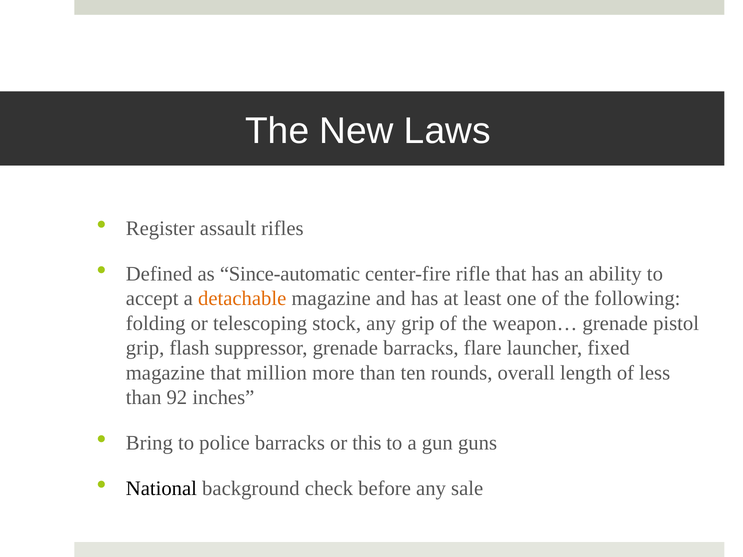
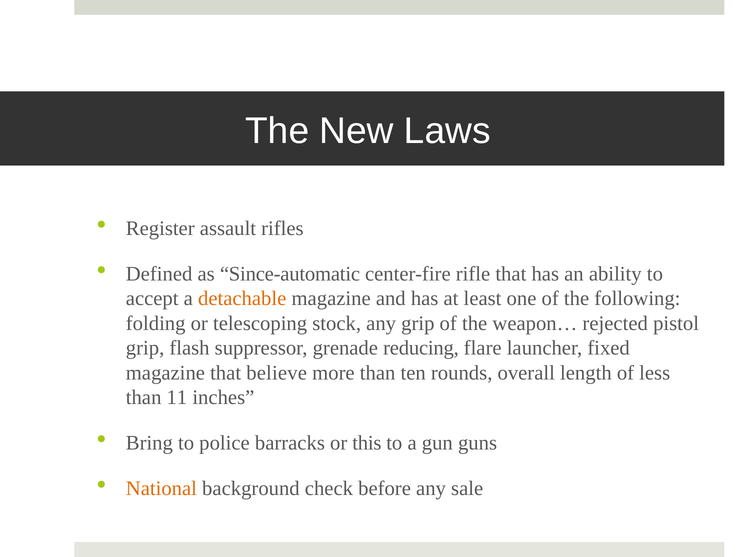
weapon… grenade: grenade -> rejected (615, 323)
grenade barracks: barracks -> reducing (421, 348)
million: million -> believe (277, 373)
92: 92 -> 11 (177, 398)
National colour: black -> orange (161, 489)
